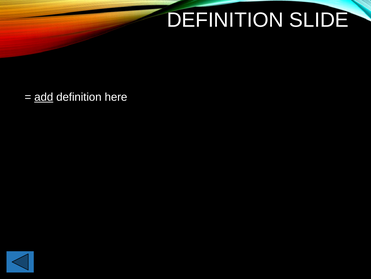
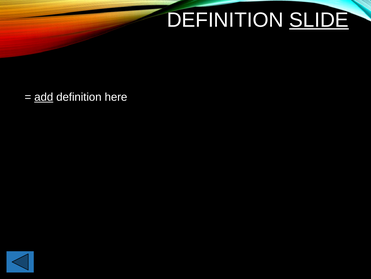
SLIDE underline: none -> present (319, 20)
